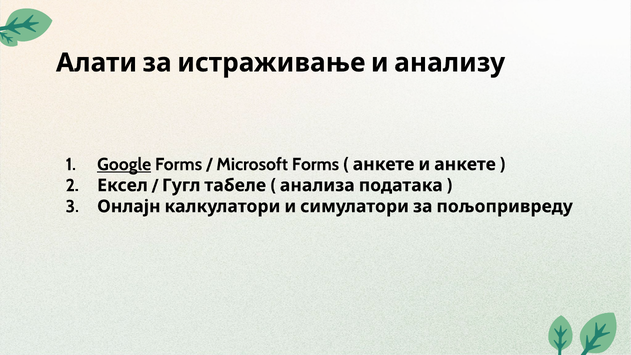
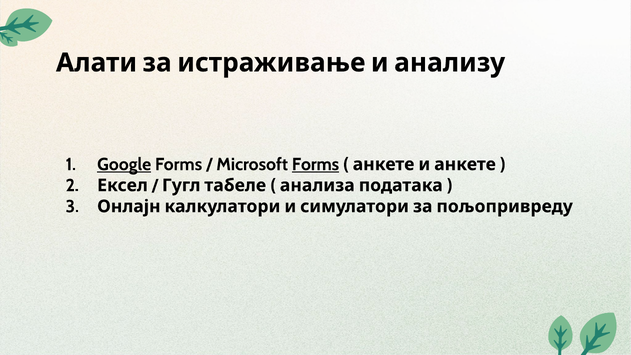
Forms underline: none -> present (315, 164)
